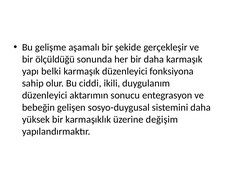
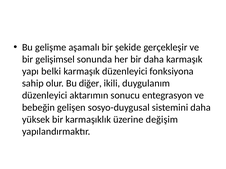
ölçüldüğü: ölçüldüğü -> gelişimsel (55, 59)
ciddi: ciddi -> diğer (90, 84)
